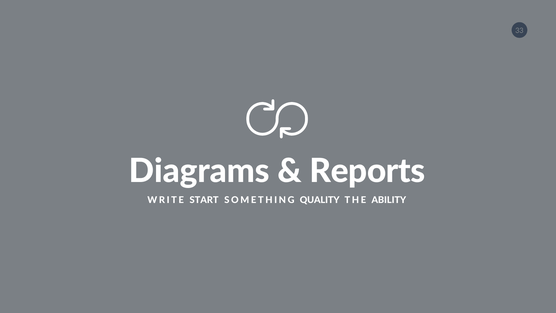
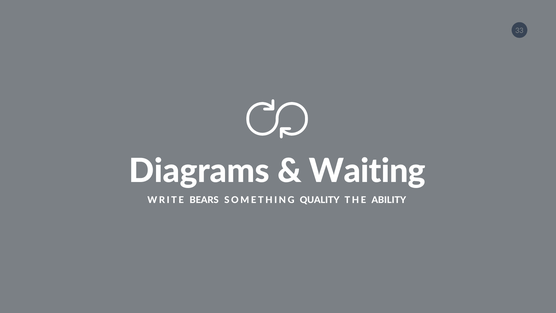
Reports: Reports -> Waiting (367, 171)
START: START -> BEARS (204, 200)
